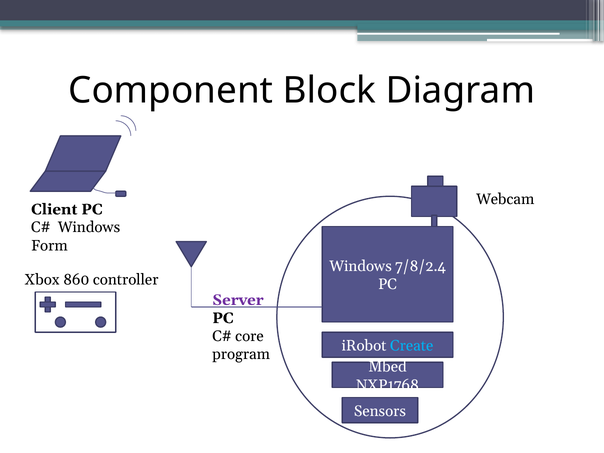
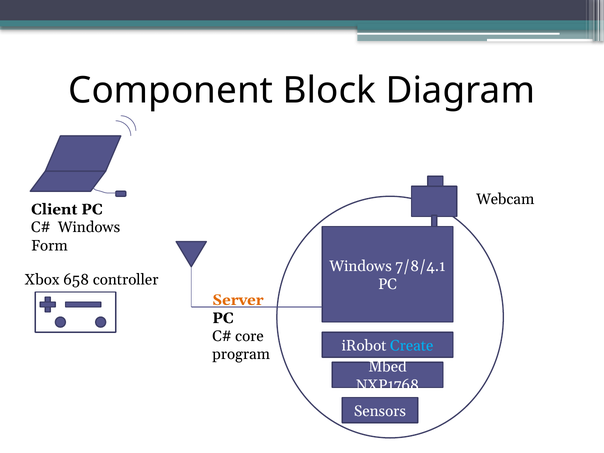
7/8/2.4: 7/8/2.4 -> 7/8/4.1 (420, 266)
860: 860 -> 658 (76, 280)
Server colour: purple -> orange (238, 300)
